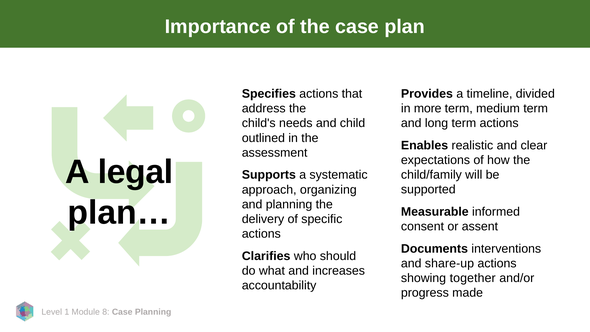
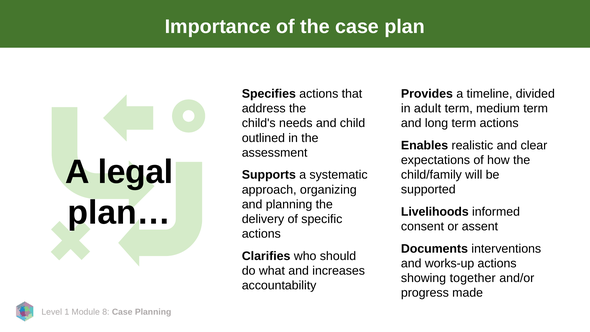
more: more -> adult (428, 108)
Measurable: Measurable -> Livelihoods (435, 212)
share-up: share-up -> works-up (450, 263)
